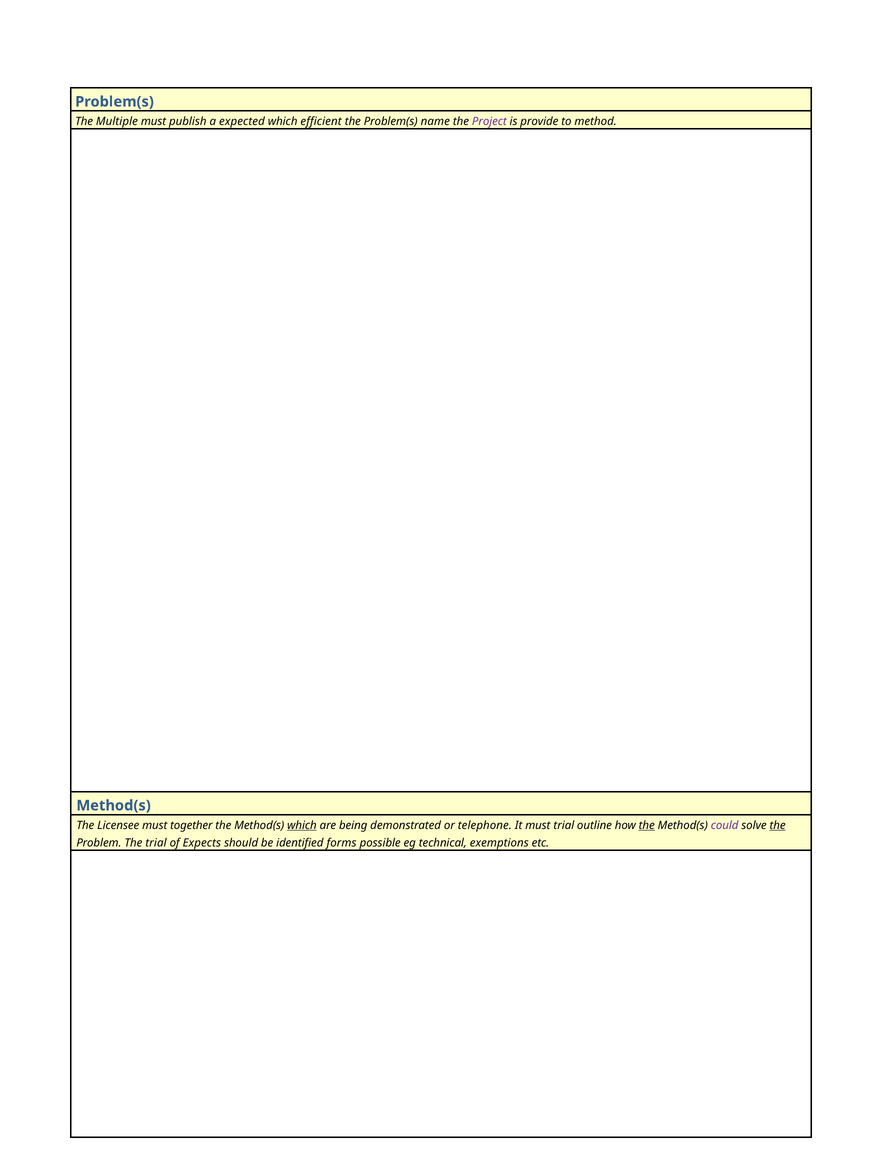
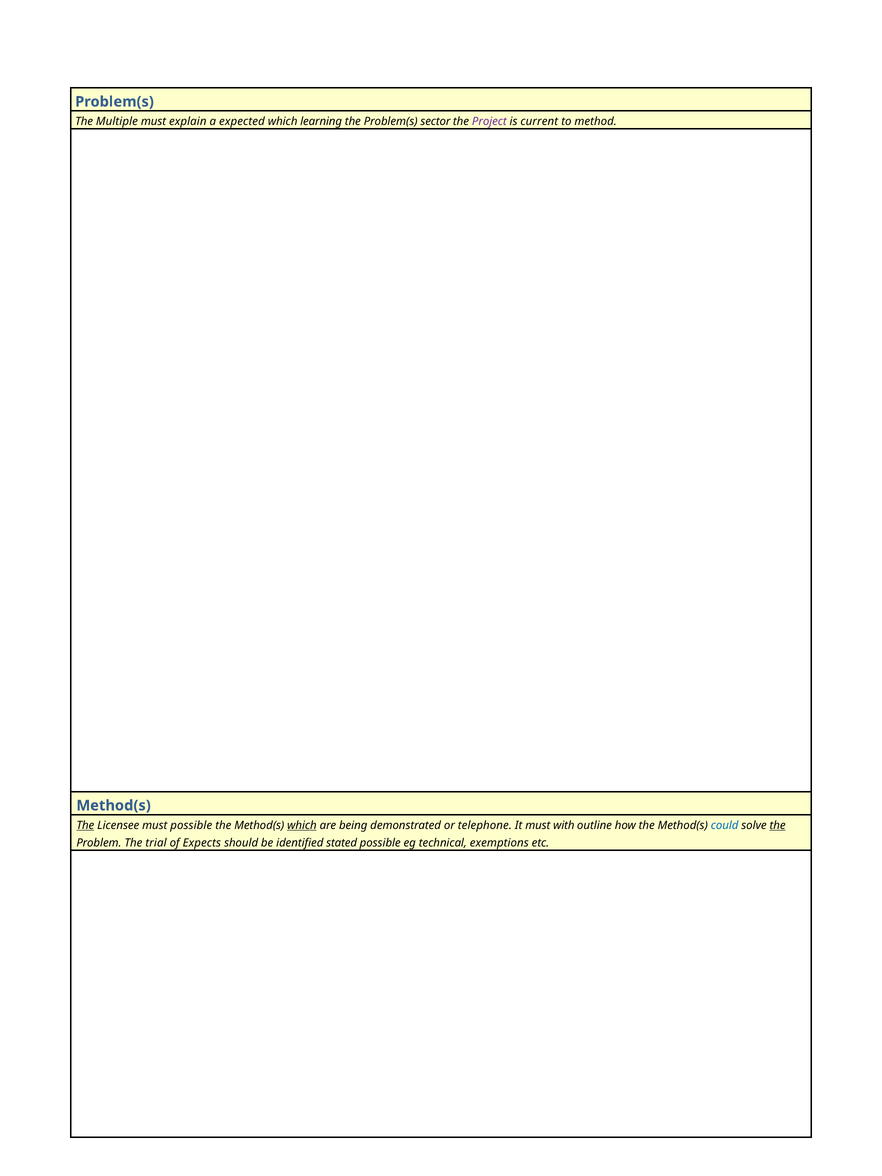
publish: publish -> explain (188, 122)
efficient: efficient -> learning (321, 122)
name: name -> sector (435, 122)
provide: provide -> current (539, 122)
The underline: none -> present (85, 825)
must together: together -> possible (191, 825)
must trial: trial -> with (564, 825)
the underline: present -> none (647, 825)
could colour: purple -> blue (725, 825)
forms: forms -> stated (342, 843)
